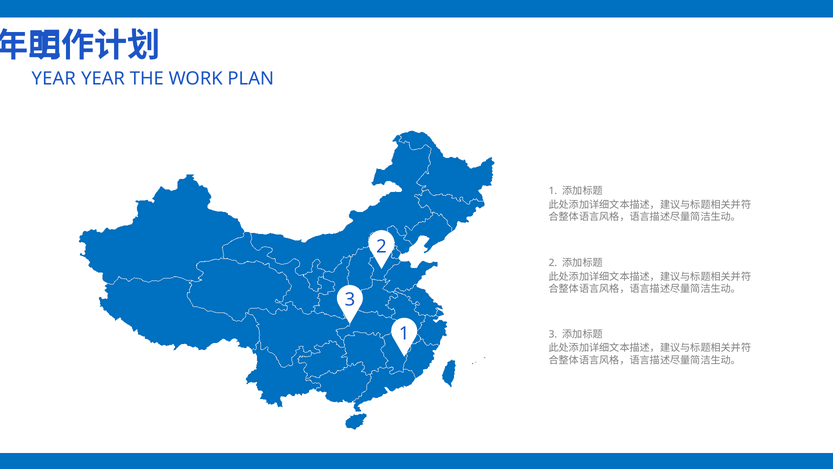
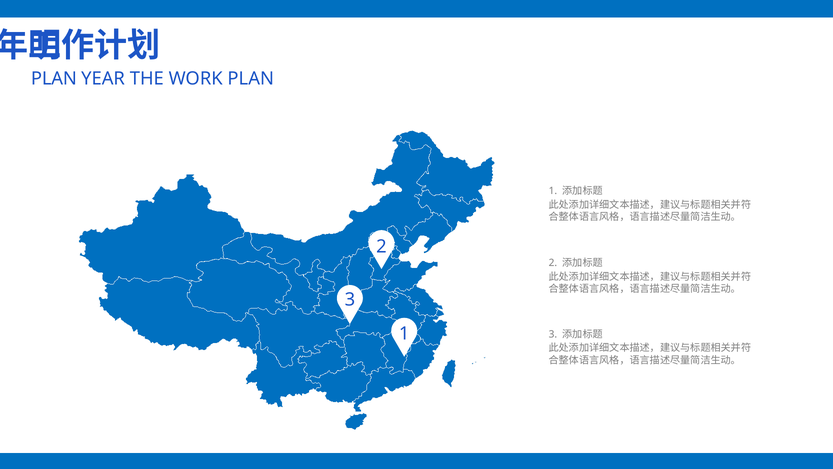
YEAR: YEAR -> PLAN (54, 79)
